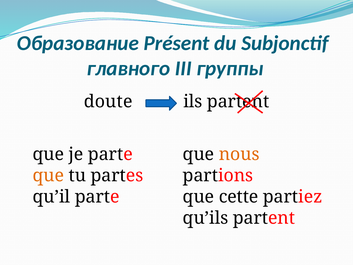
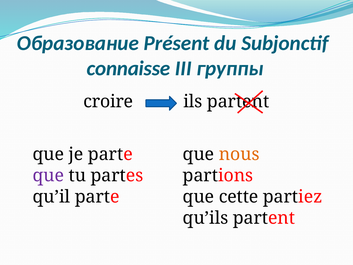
главного: главного -> connaisse (128, 68)
doute: doute -> croire (108, 101)
que colour: orange -> purple (48, 175)
